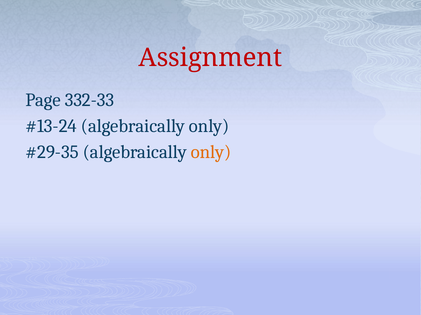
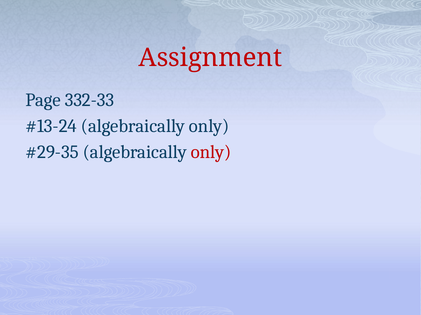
only colour: orange -> red (211, 153)
